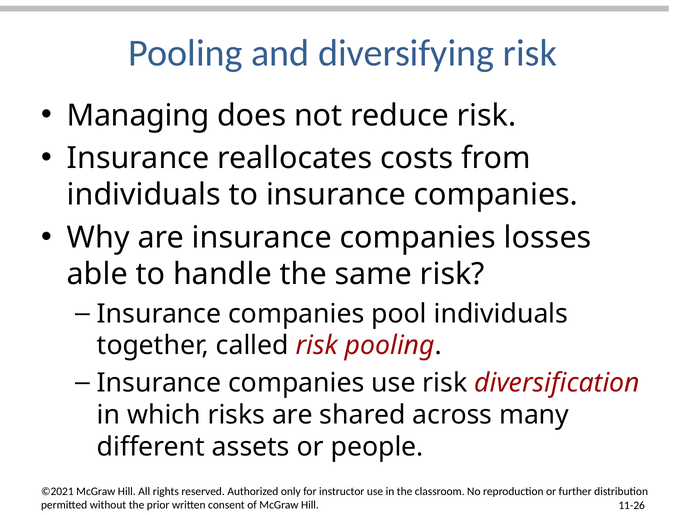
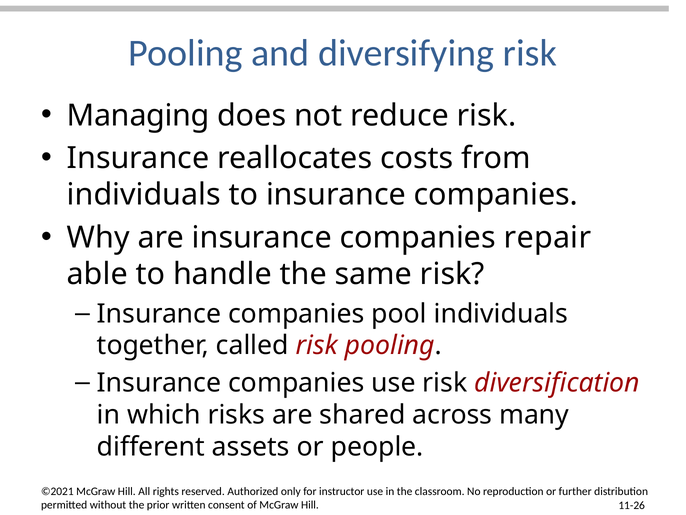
losses: losses -> repair (547, 237)
